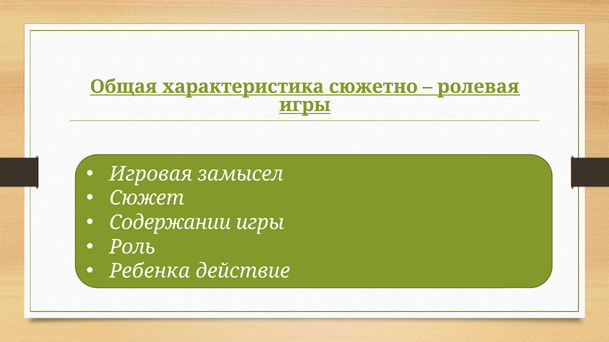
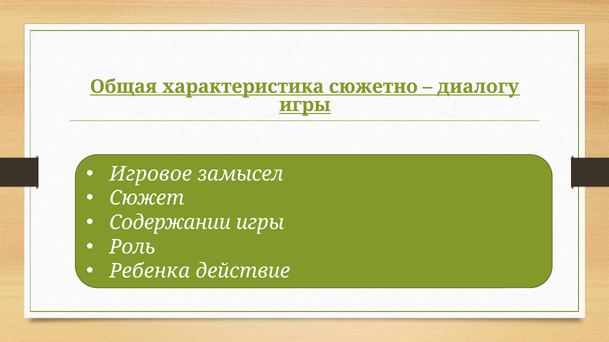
ролевая: ролевая -> диалогу (478, 87)
Игровая: Игровая -> Игровое (151, 174)
